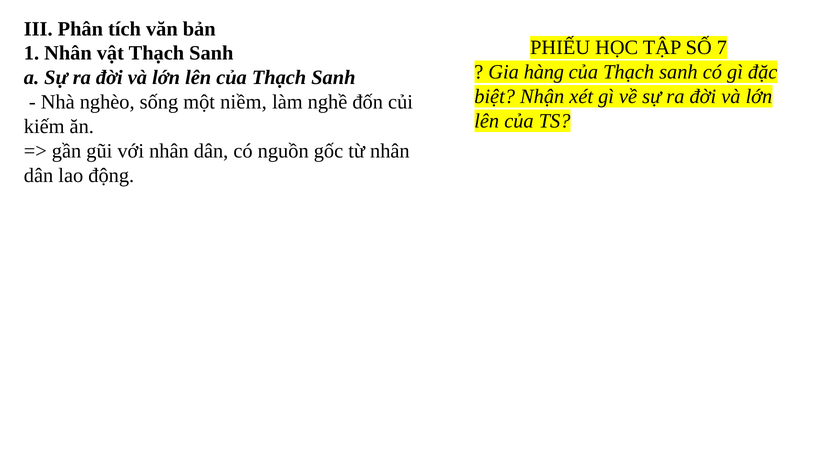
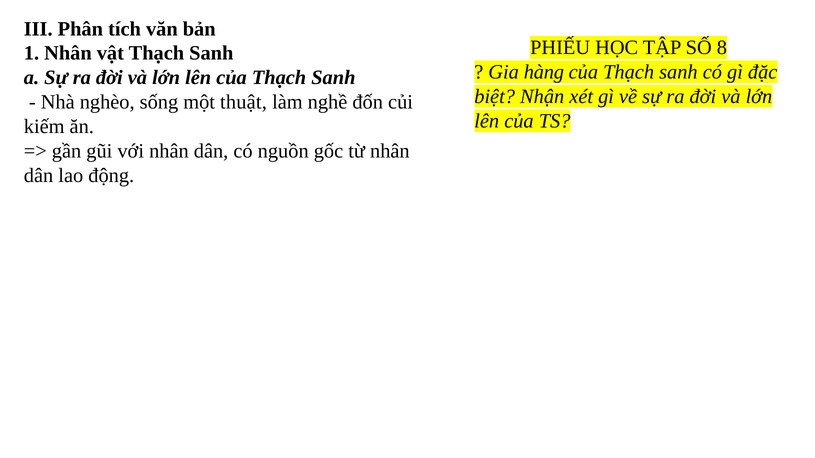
7: 7 -> 8 (722, 48)
niềm: niềm -> thuật (243, 102)
